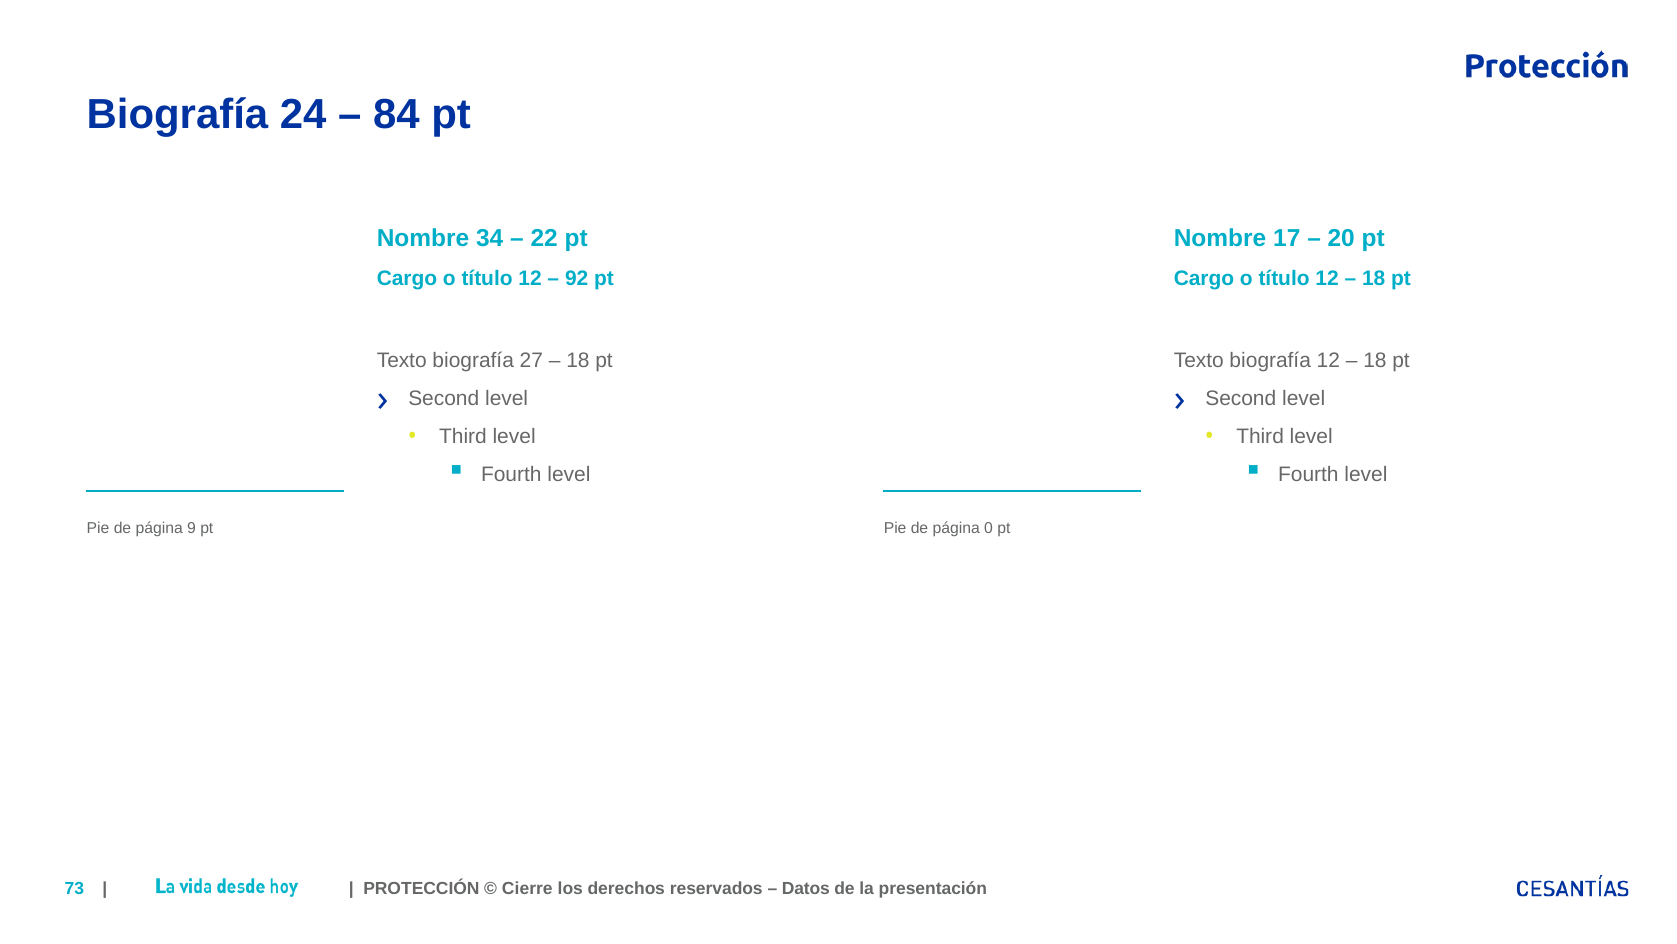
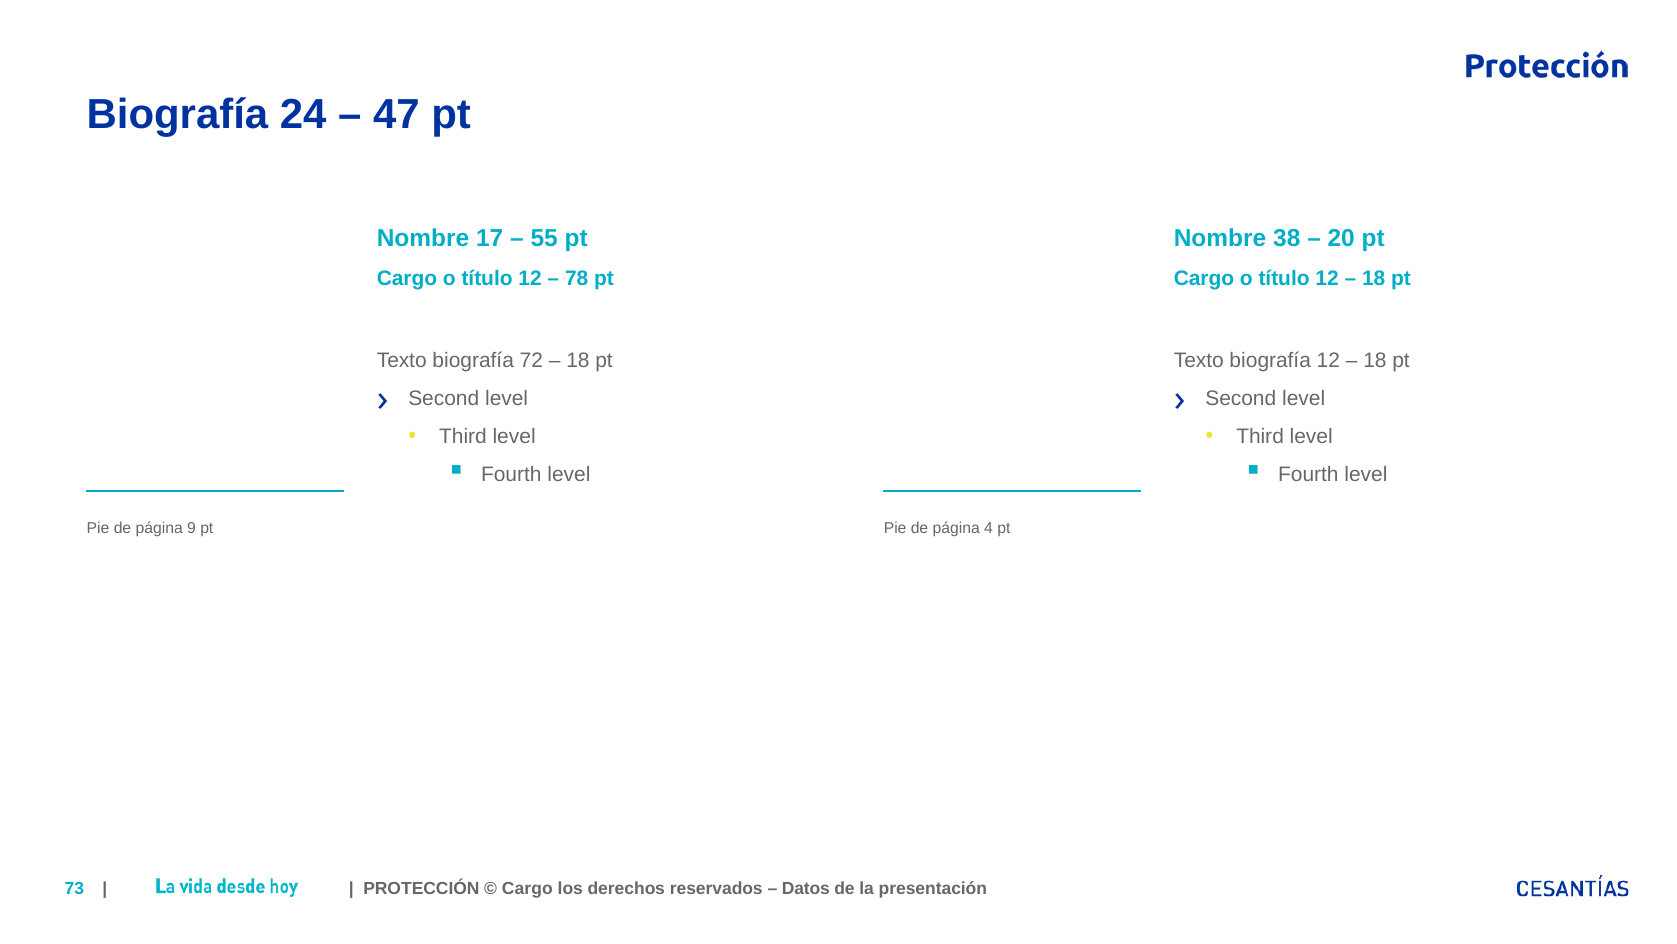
84: 84 -> 47 (396, 115)
34: 34 -> 17 (490, 238)
22: 22 -> 55 (544, 238)
17: 17 -> 38 (1287, 238)
92: 92 -> 78 (577, 278)
27: 27 -> 72 (531, 361)
0: 0 -> 4 (989, 528)
Cierre: Cierre -> Cargo (527, 888)
